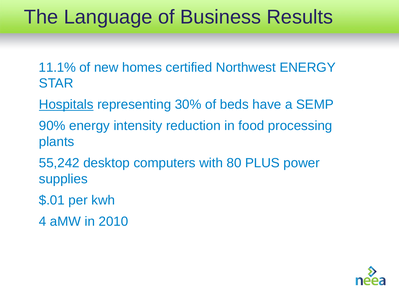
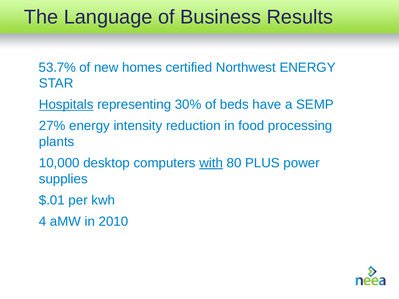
11.1%: 11.1% -> 53.7% (57, 67)
90%: 90% -> 27% (52, 126)
55,242: 55,242 -> 10,000 (59, 163)
with underline: none -> present (211, 163)
